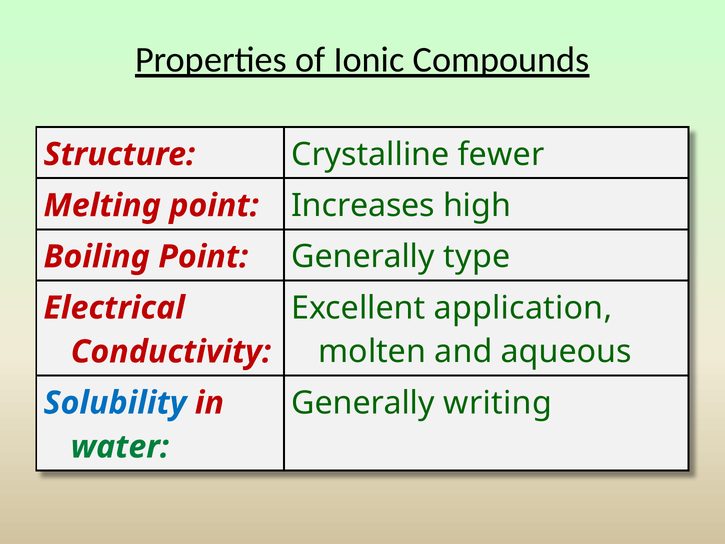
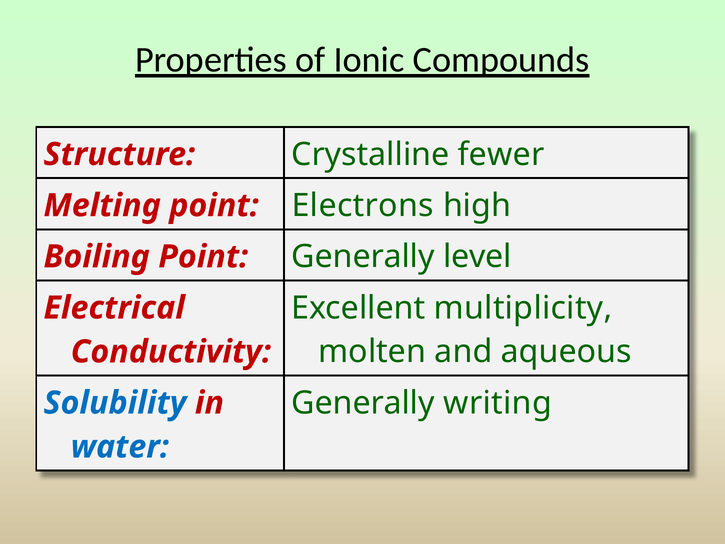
Increases: Increases -> Electrons (363, 205)
type: type -> level (477, 257)
application: application -> multiplicity (523, 308)
water colour: green -> blue (120, 447)
